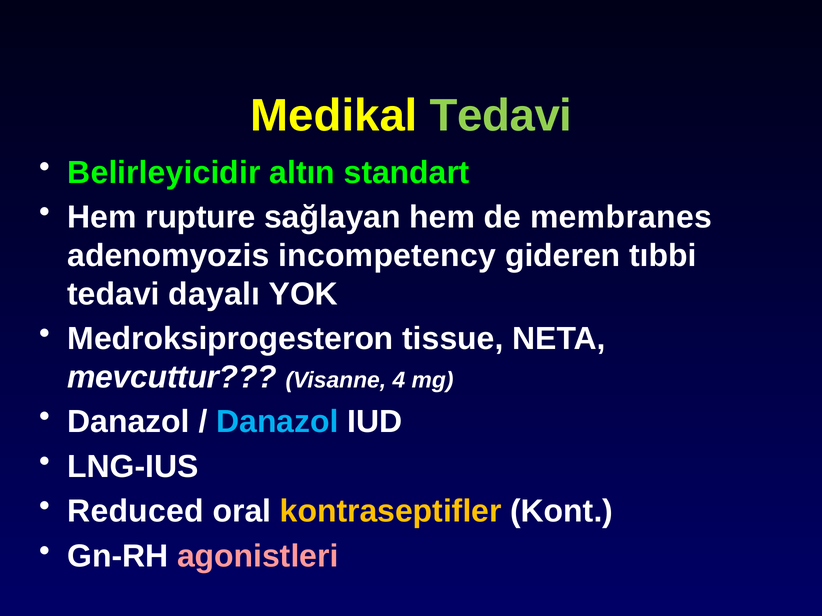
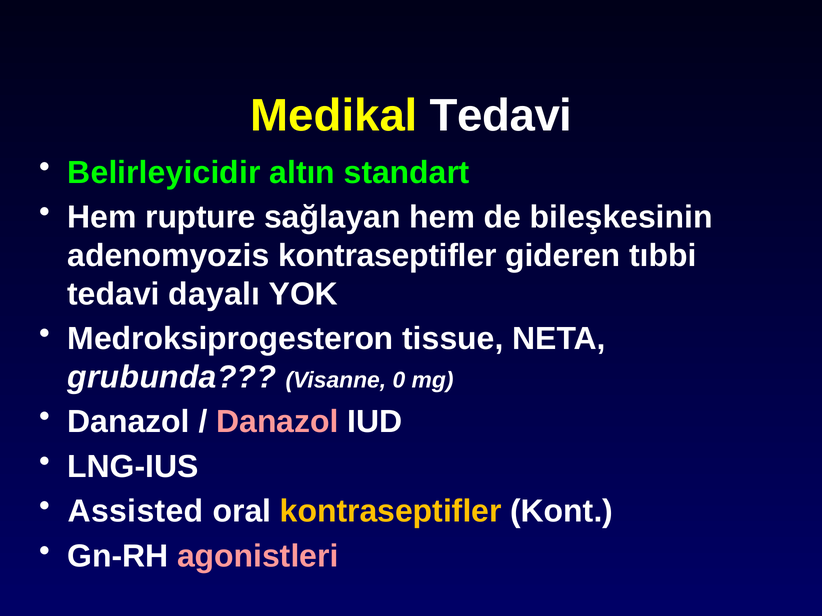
Tedavi colour: light green -> white (501, 116)
membranes: membranes -> bileşkesinin (621, 218)
adenomyozis incompetency: incompetency -> kontraseptifler (387, 256)
mevcuttur: mevcuttur -> grubunda (172, 377)
4: 4 -> 0 (399, 380)
Danazol colour: light blue -> pink (277, 422)
Reduced: Reduced -> Assisted (136, 512)
